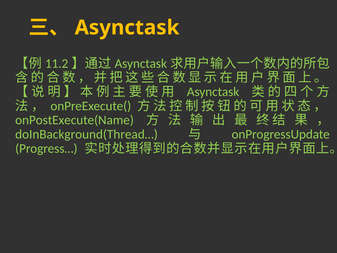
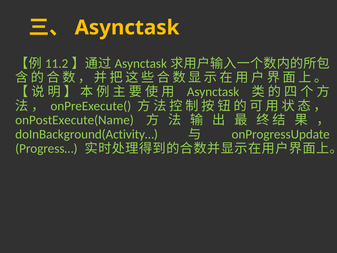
doInBackground(Thread…: doInBackground(Thread… -> doInBackground(Activity… (87, 134)
